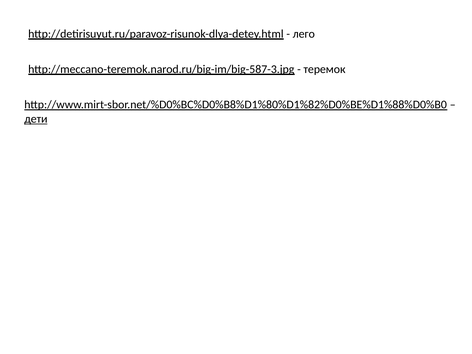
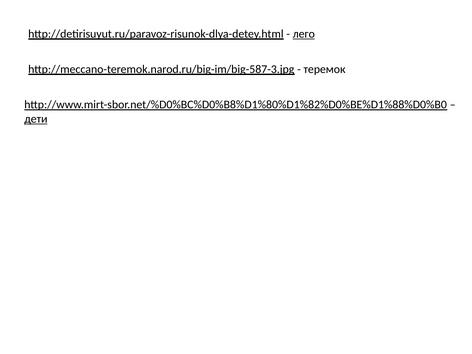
лего underline: none -> present (304, 34)
